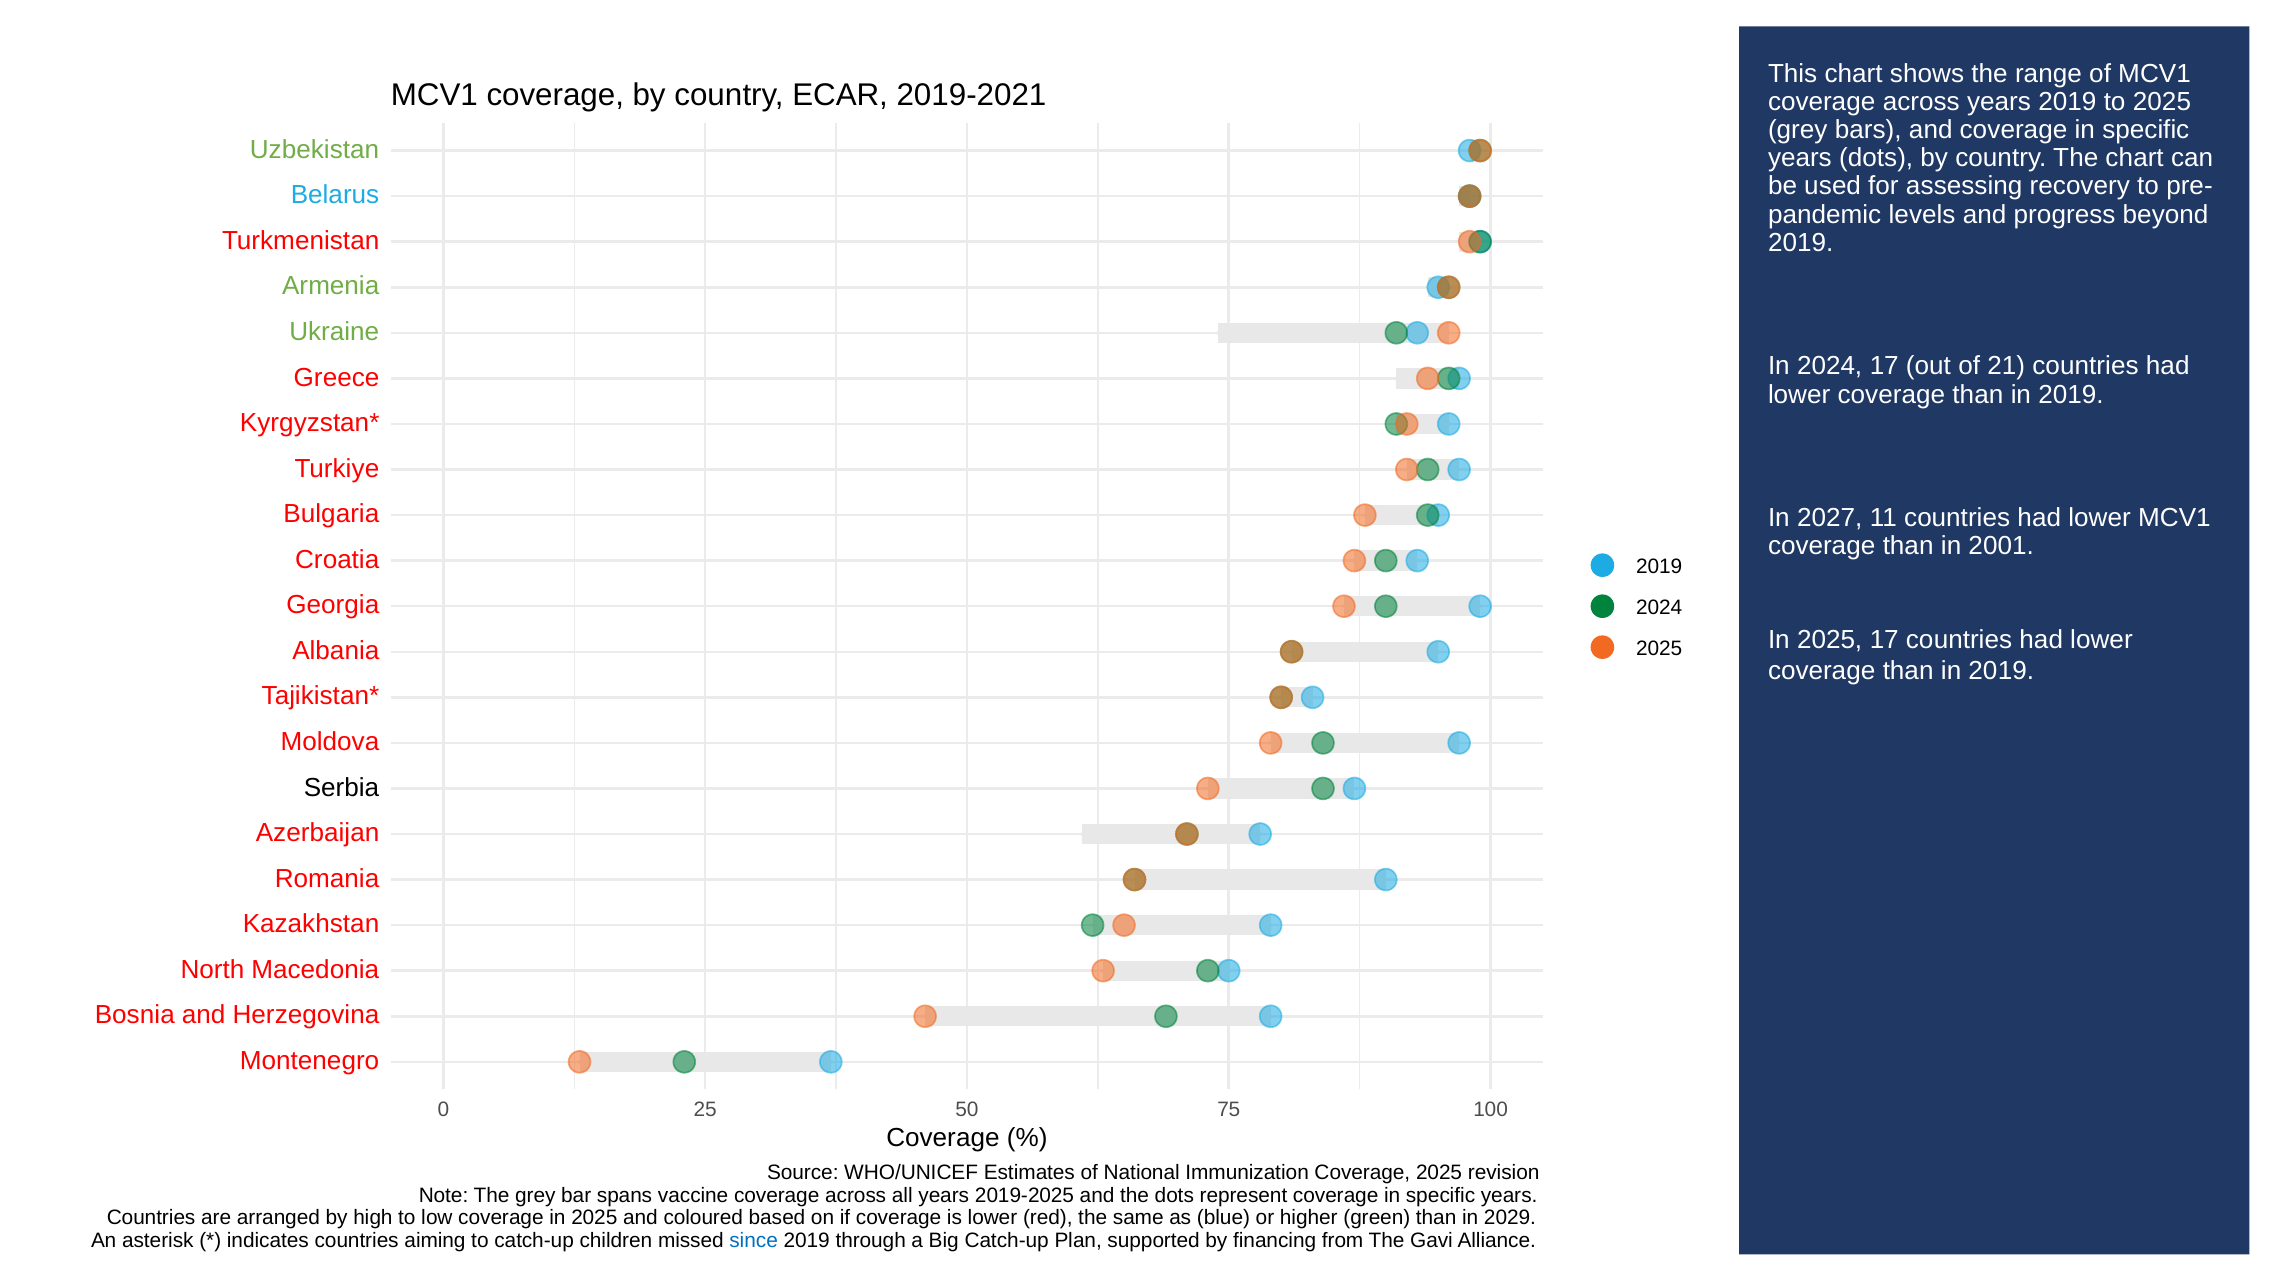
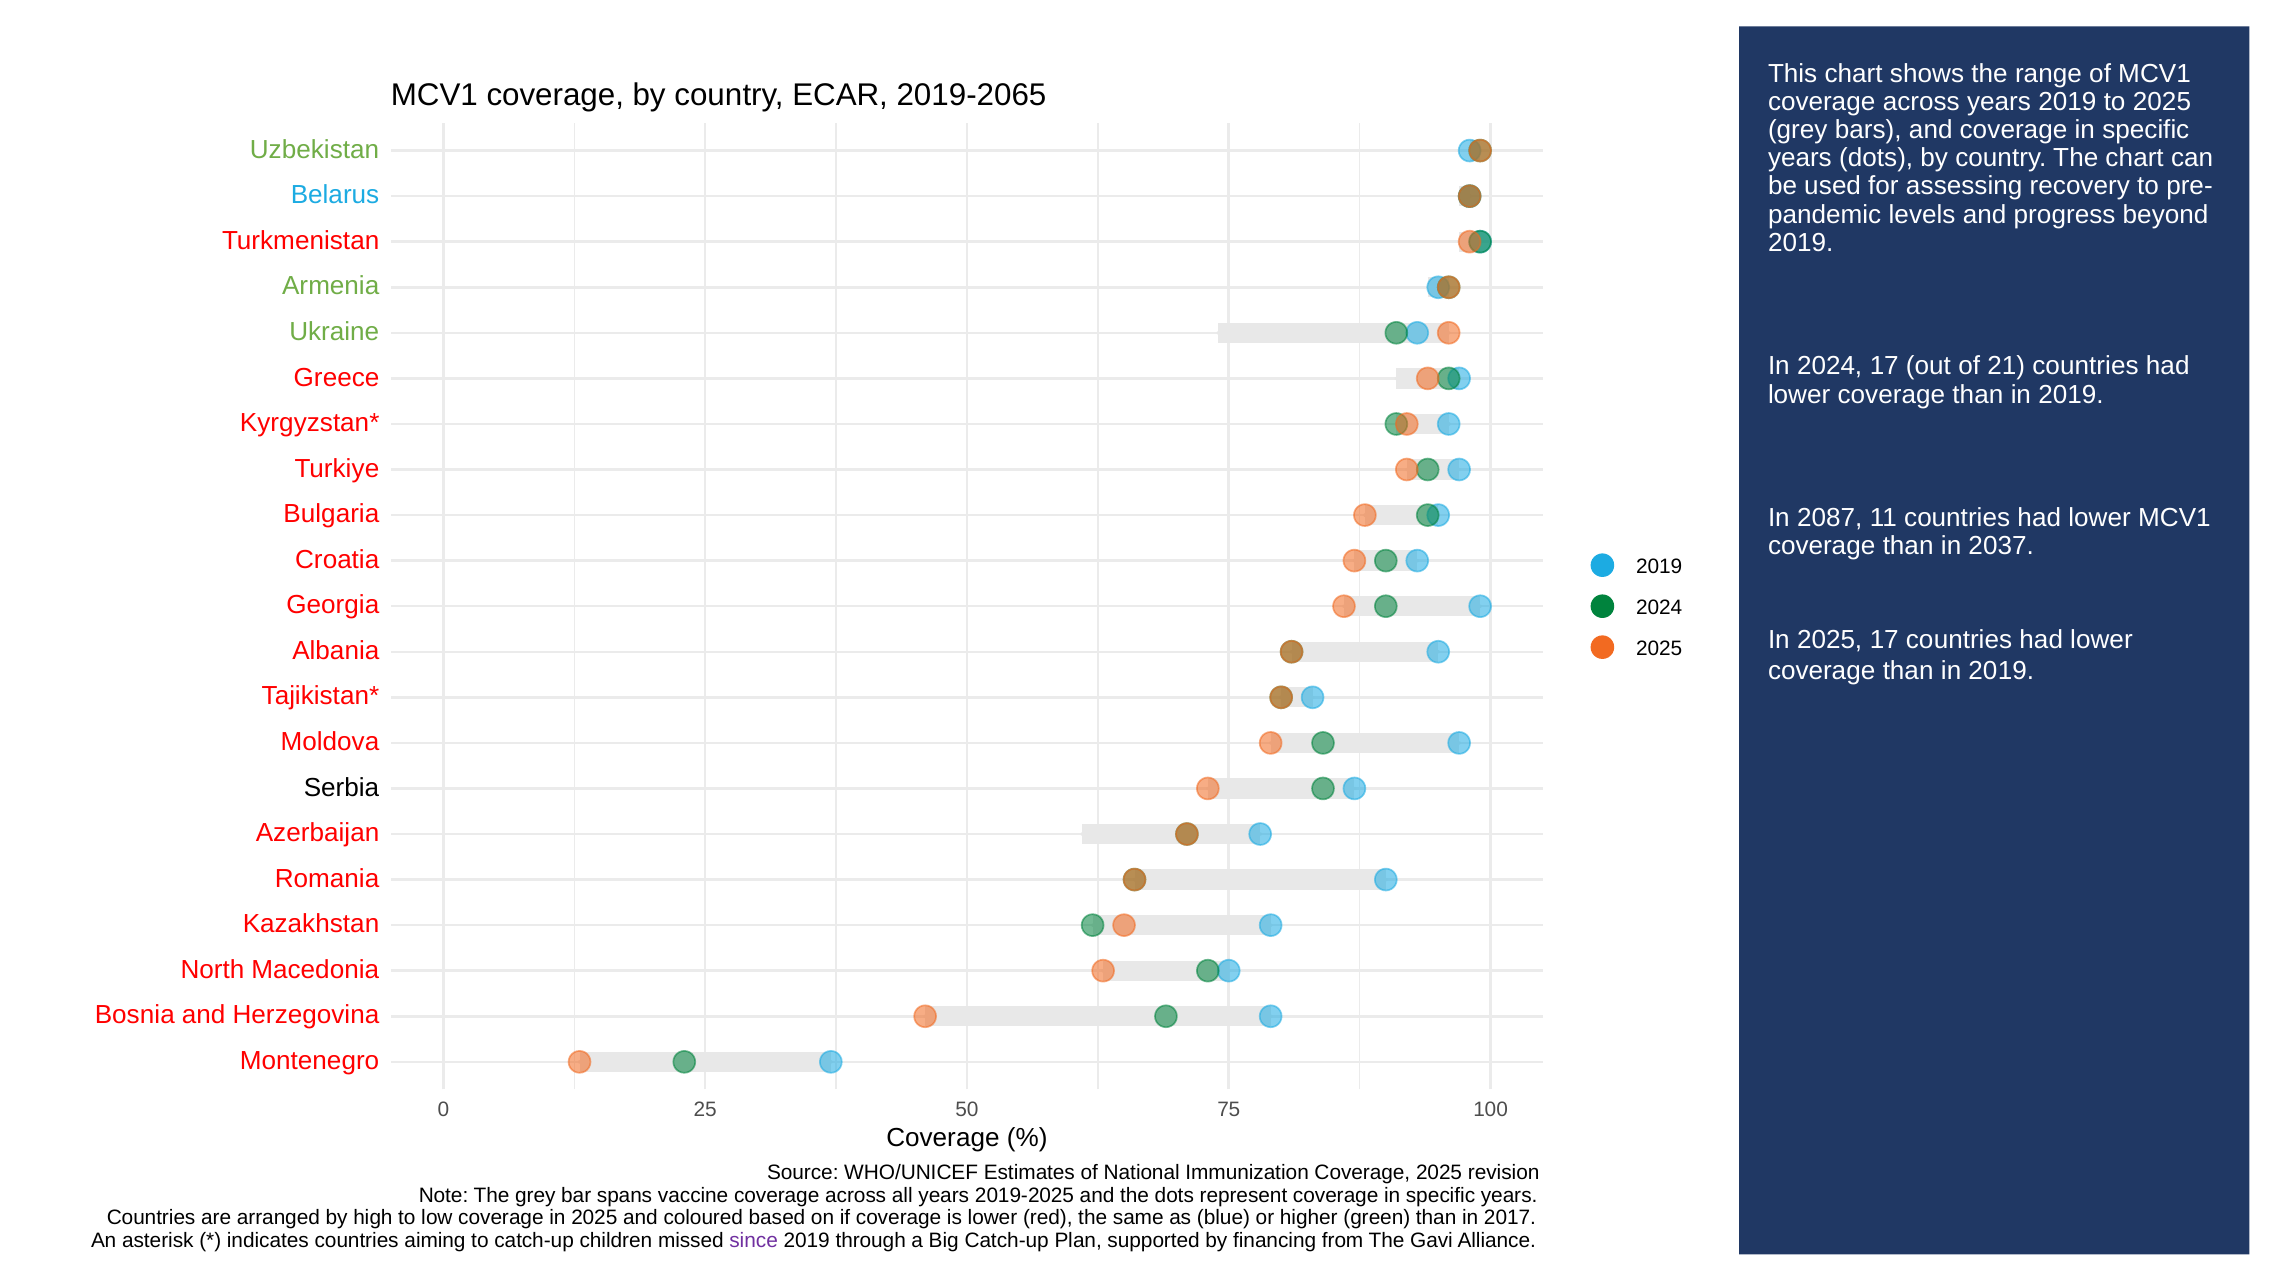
2019-2021: 2019-2021 -> 2019-2065 (971, 95)
2027: 2027 -> 2087 (1830, 518)
2001: 2001 -> 2037 (2001, 546)
2029: 2029 -> 2017 (1510, 1218)
since colour: blue -> purple (754, 1241)
